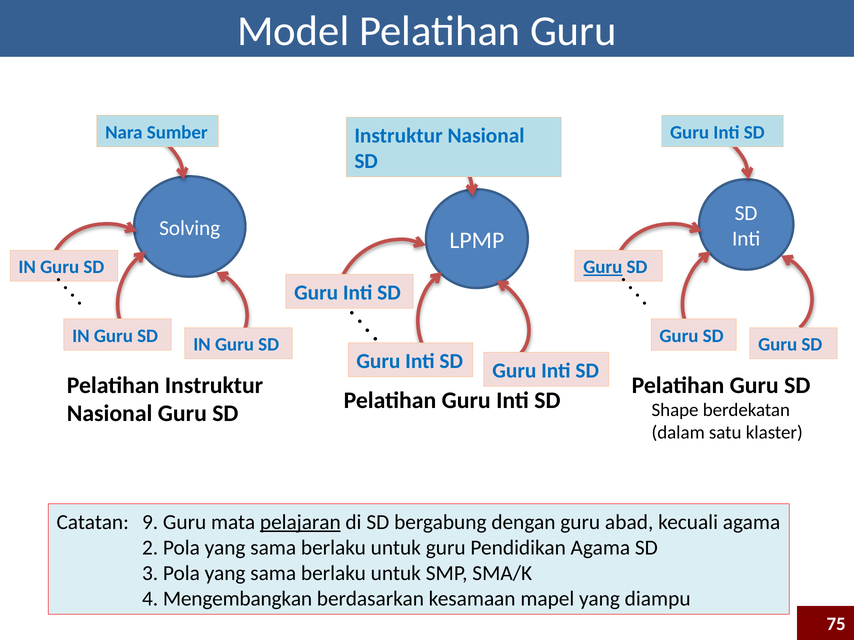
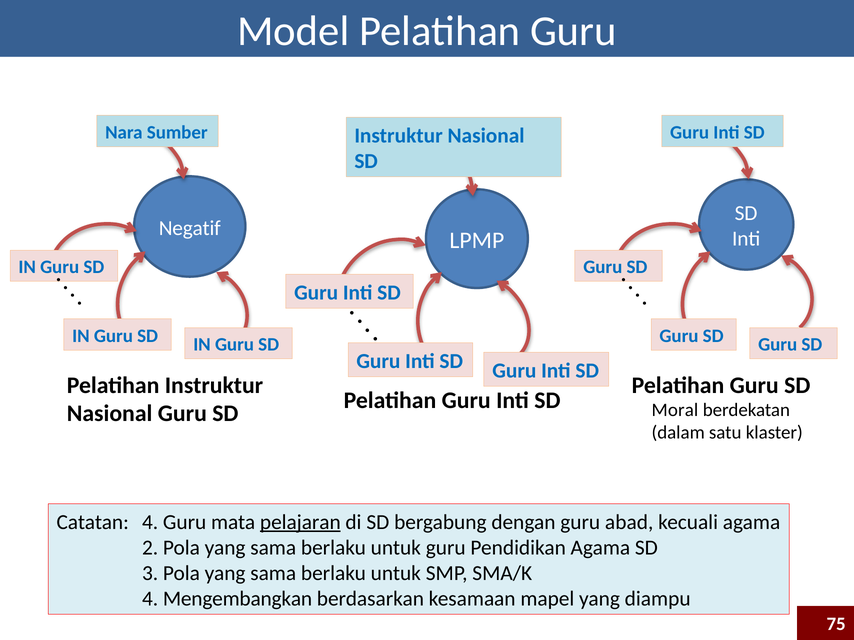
Solving: Solving -> Negatif (190, 228)
Guru underline: present -> none (603, 267)
Shape: Shape -> Moral (675, 410)
Catatan 9: 9 -> 4 (150, 523)
